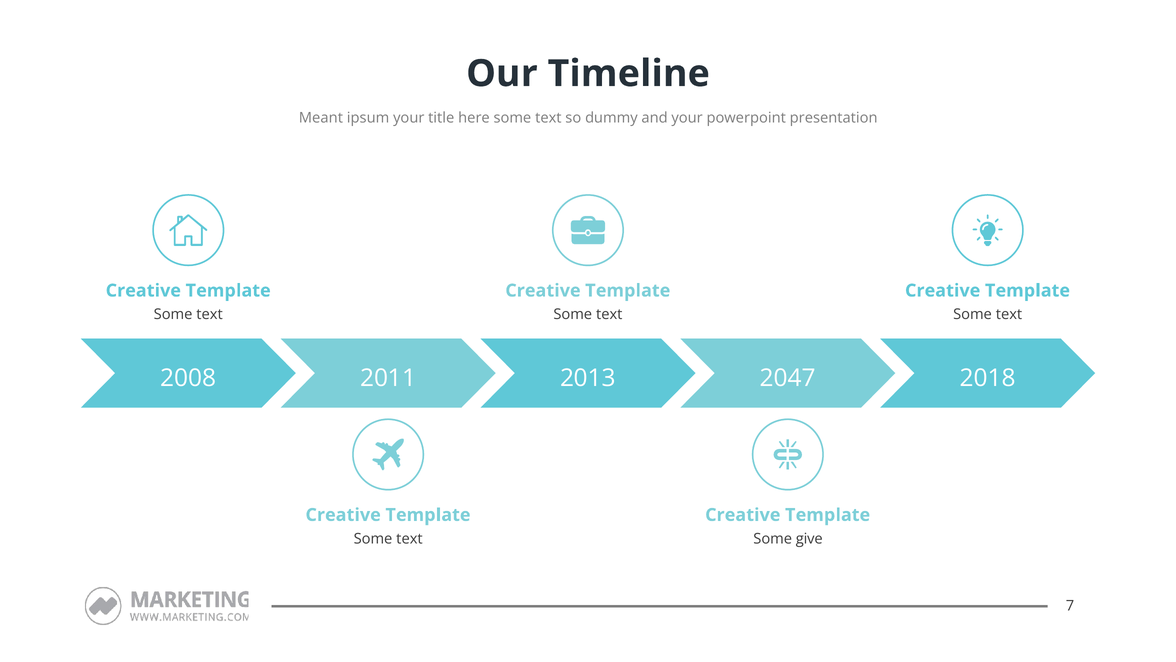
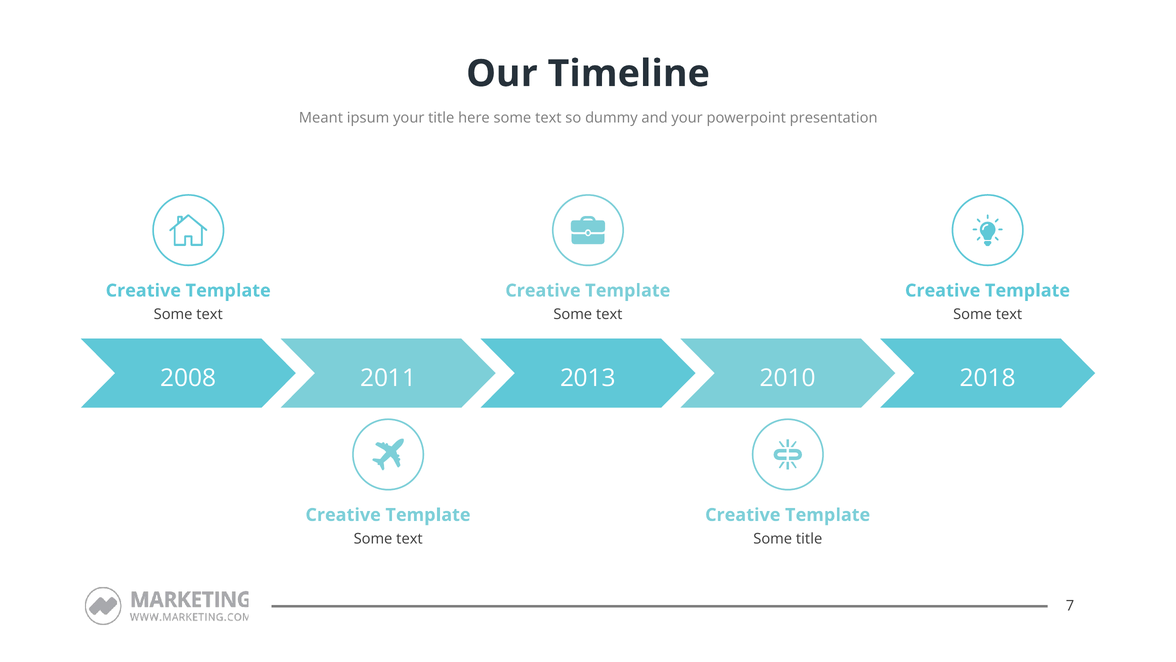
2047: 2047 -> 2010 (788, 378)
Some give: give -> title (809, 539)
